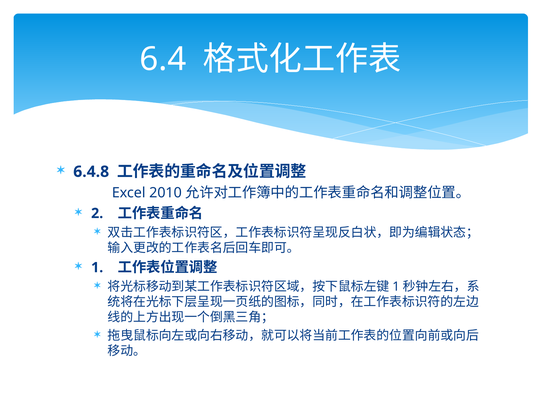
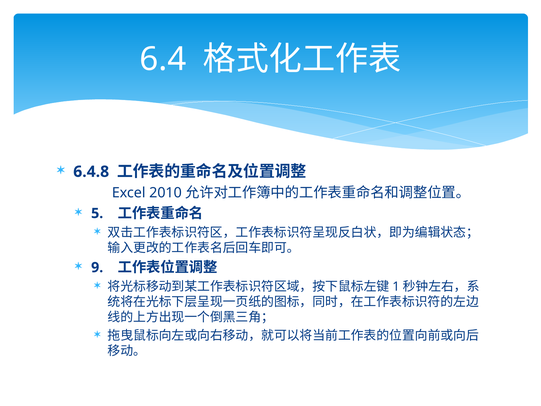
2: 2 -> 5 (97, 213)
1: 1 -> 9 (97, 267)
